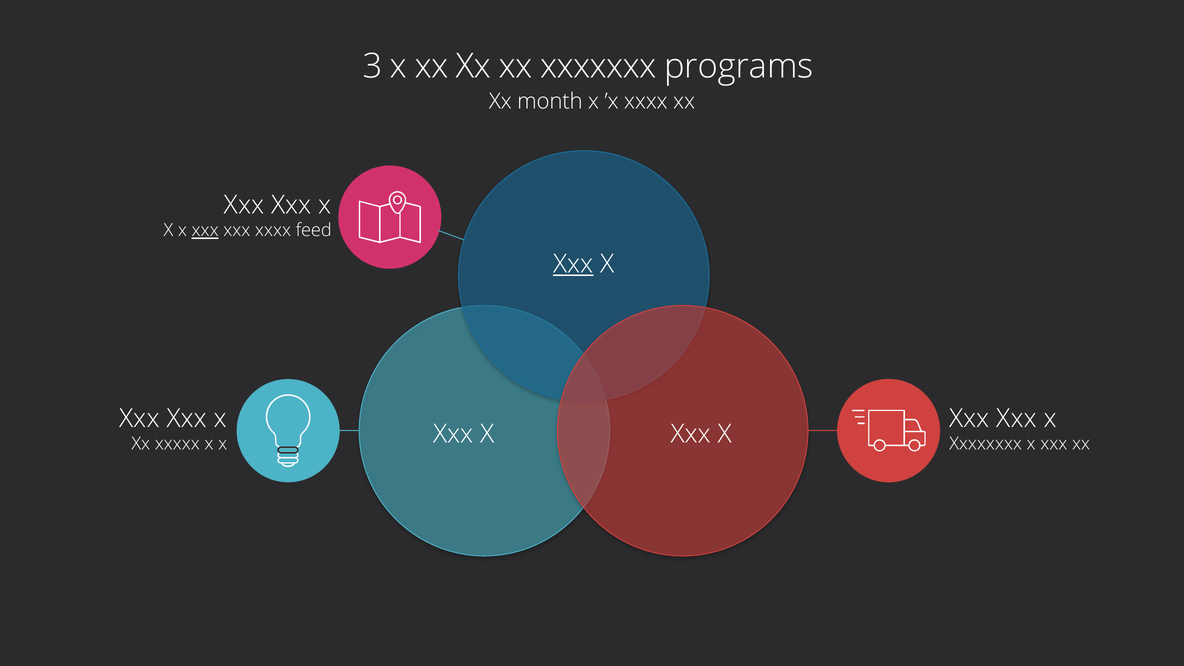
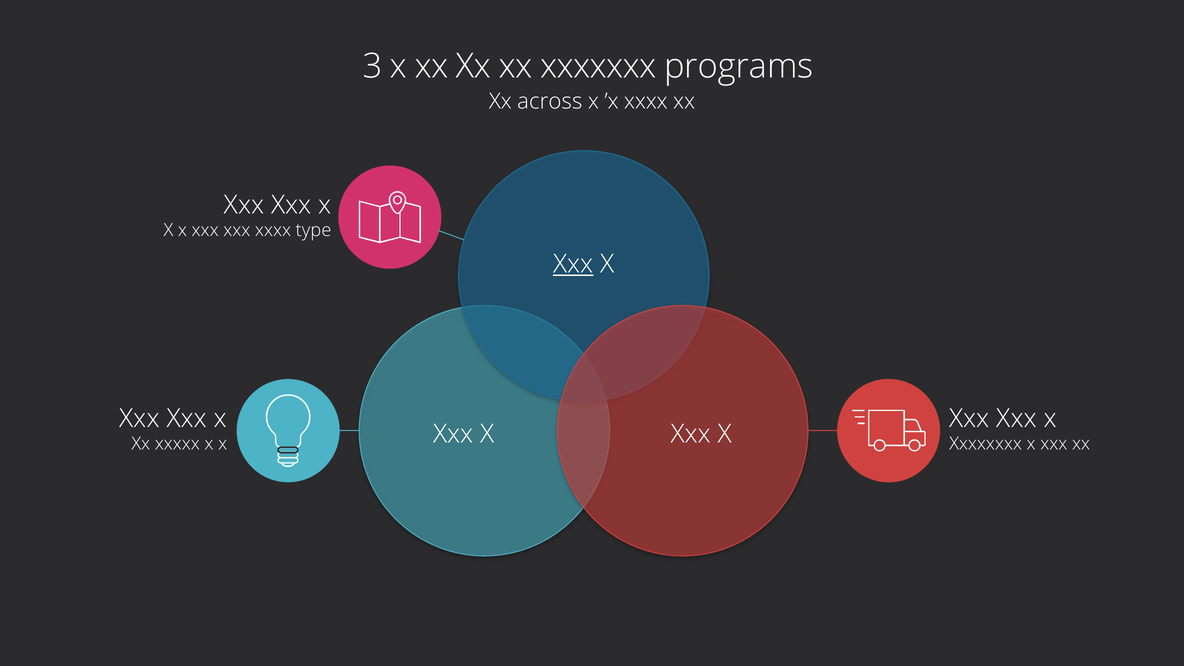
month: month -> across (550, 102)
xxx underline: present -> none (205, 230)
feed: feed -> type (314, 230)
